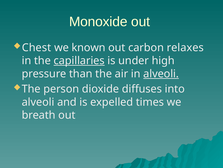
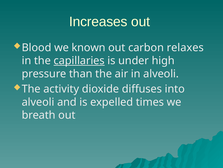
Monoxide: Monoxide -> Increases (98, 22)
Chest: Chest -> Blood (37, 47)
alveoli underline: present -> none (161, 73)
person: person -> activity (61, 89)
